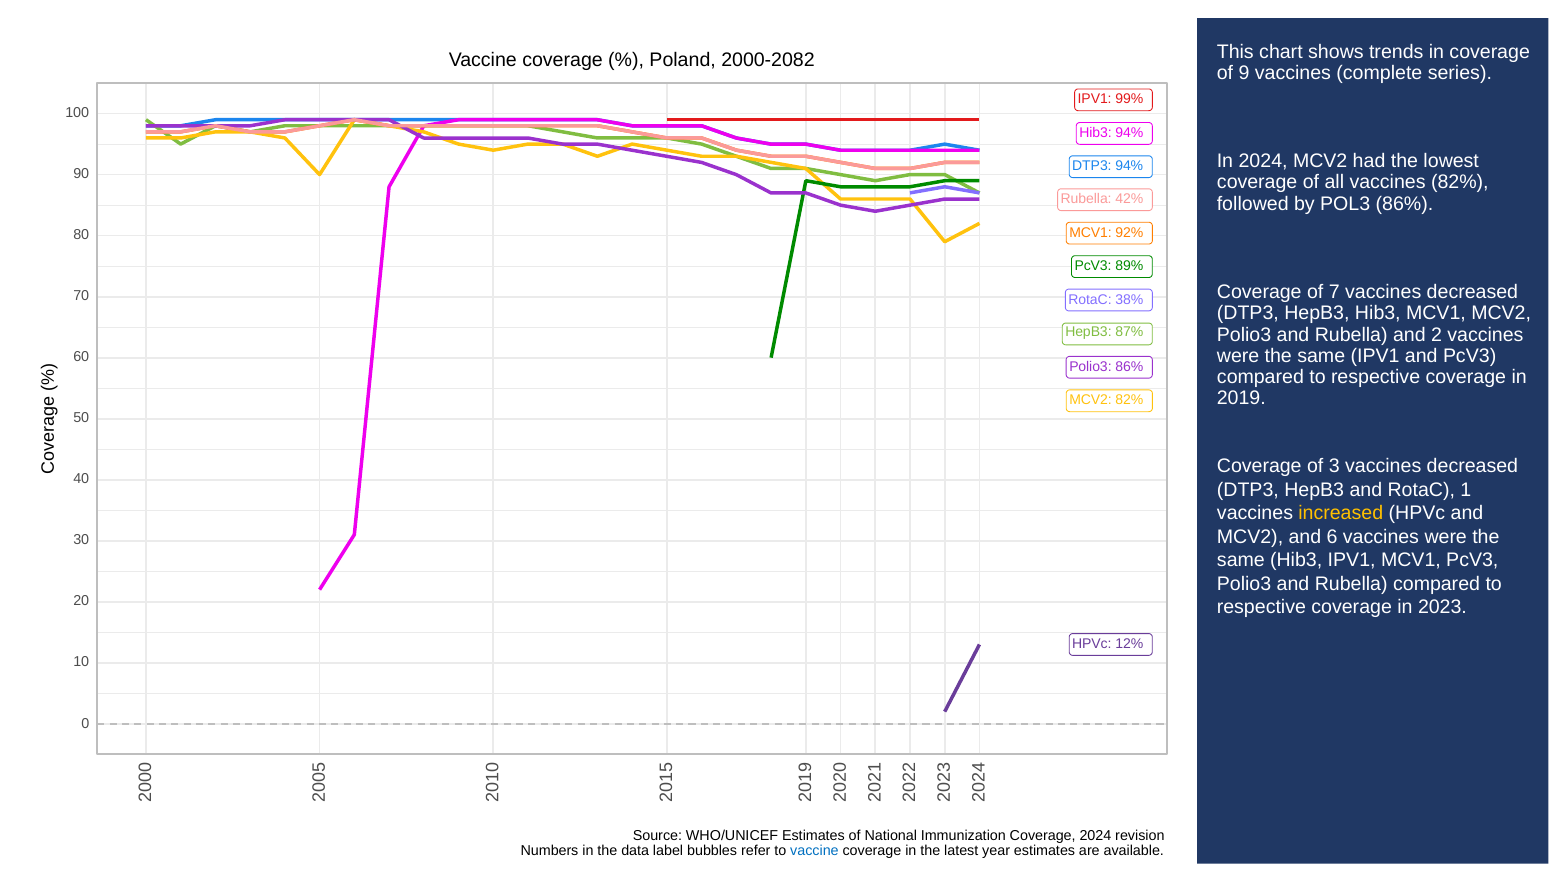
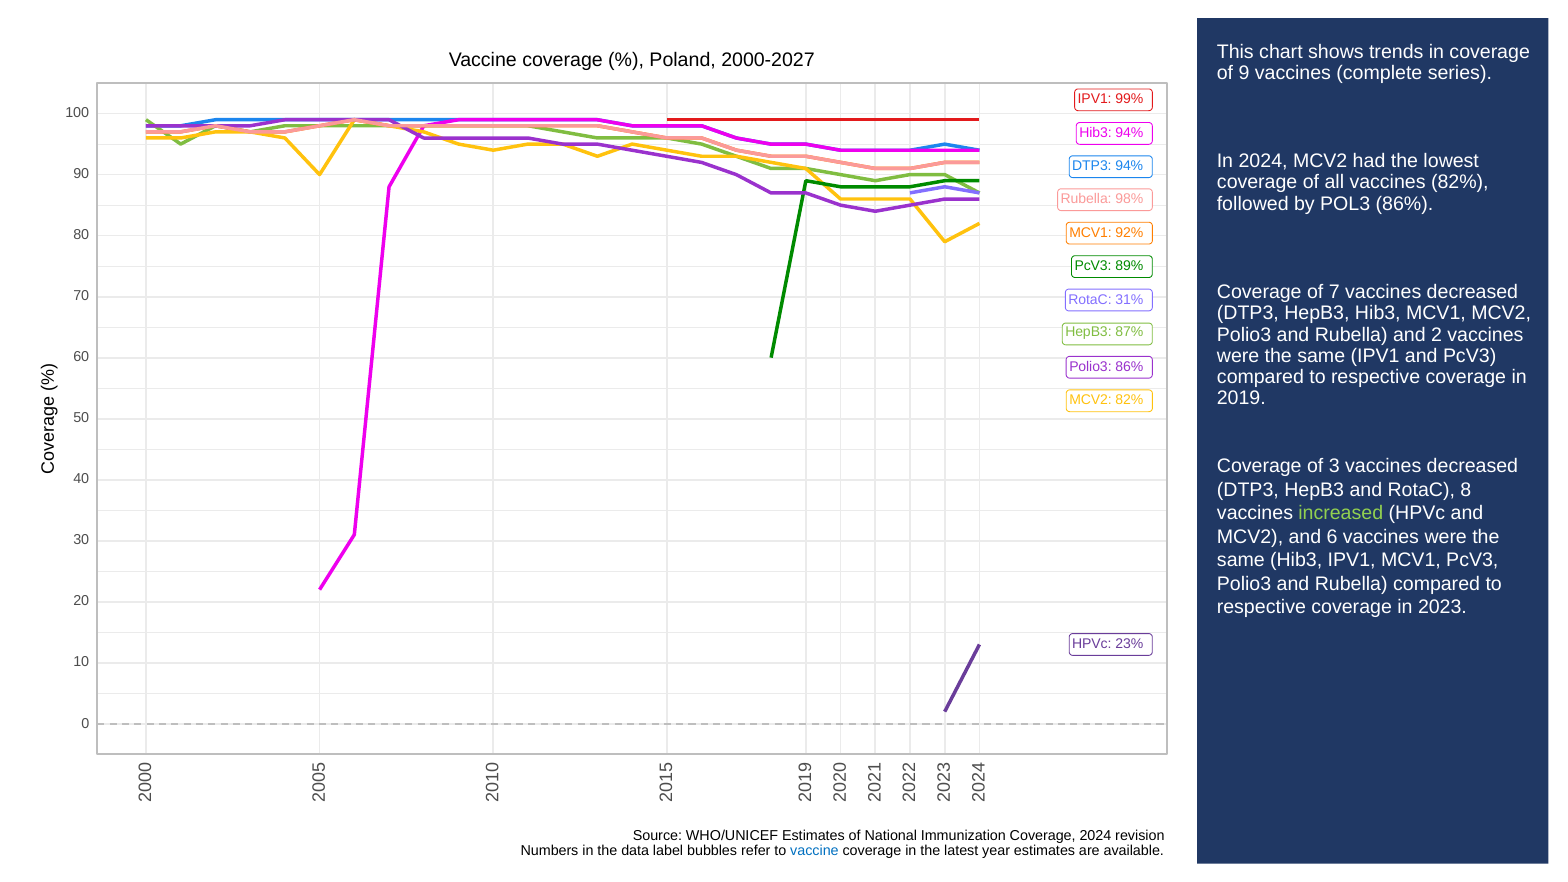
2000-2082: 2000-2082 -> 2000-2027 (768, 60)
42%: 42% -> 98% (1129, 199)
38%: 38% -> 31% (1129, 299)
RotaC 1: 1 -> 8 (1466, 490)
increased colour: yellow -> light green (1341, 513)
12%: 12% -> 23% (1129, 644)
